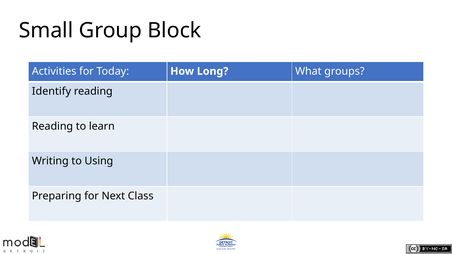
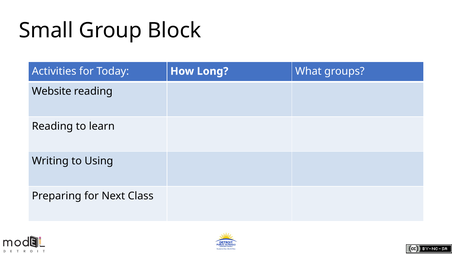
Identify: Identify -> Website (52, 92)
